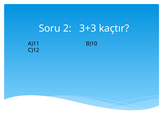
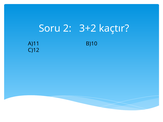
3+3: 3+3 -> 3+2 (88, 28)
